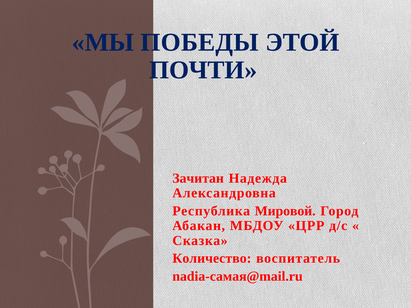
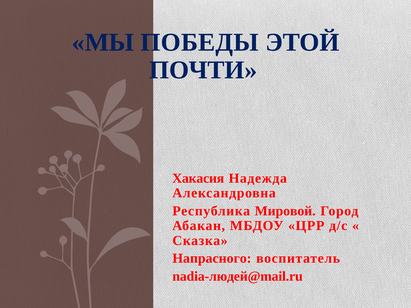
Зачитан: Зачитан -> Хакасия (198, 179)
Количество: Количество -> Напрасного (212, 259)
nadia-самая@mail.ru: nadia-самая@mail.ru -> nadia-людей@mail.ru (238, 276)
